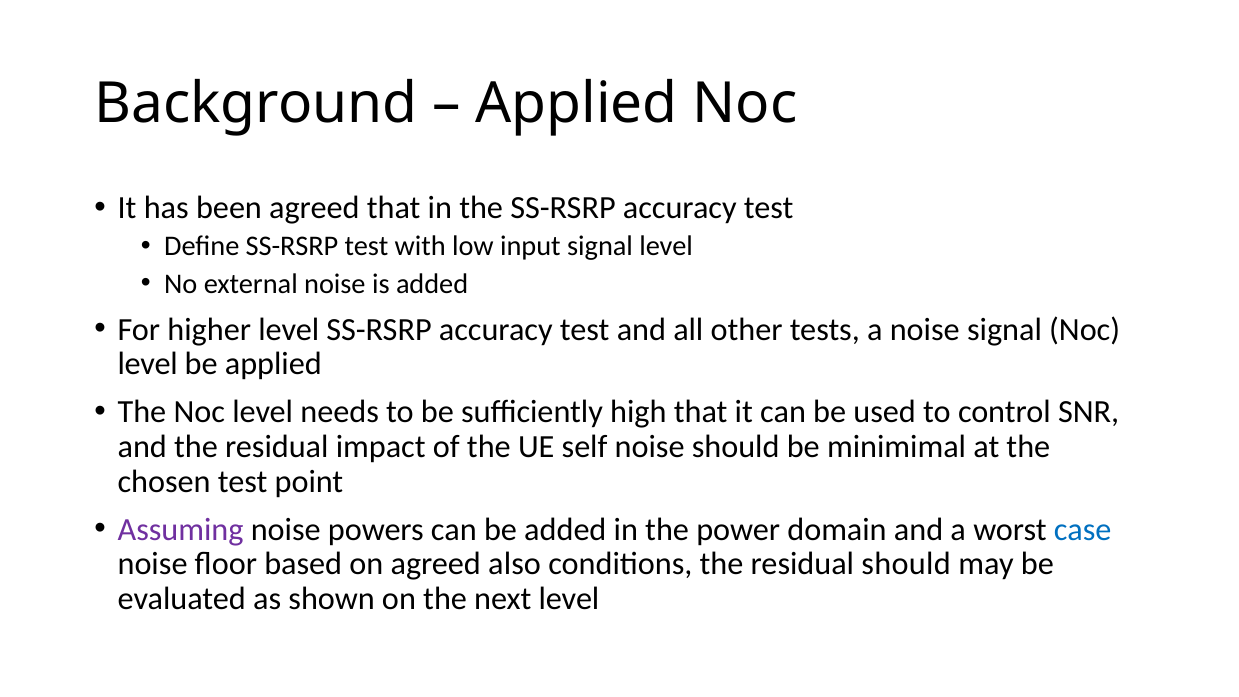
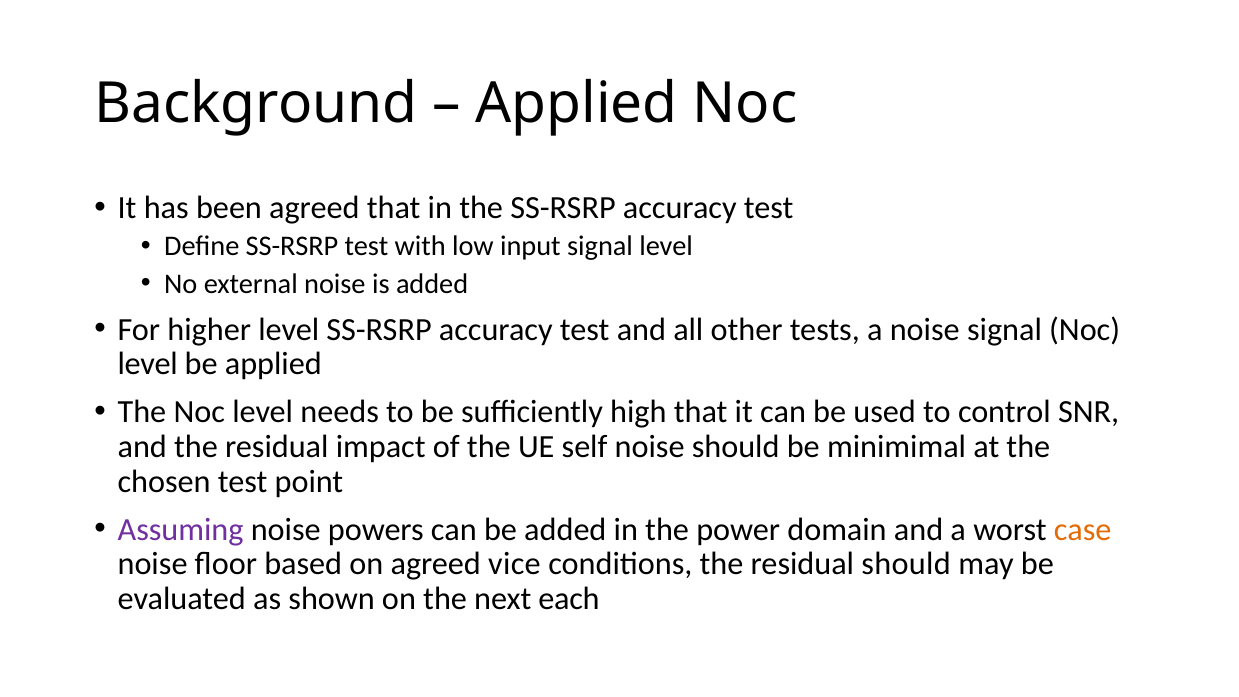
case colour: blue -> orange (1083, 529)
also: also -> vice (514, 564)
next level: level -> each (569, 599)
